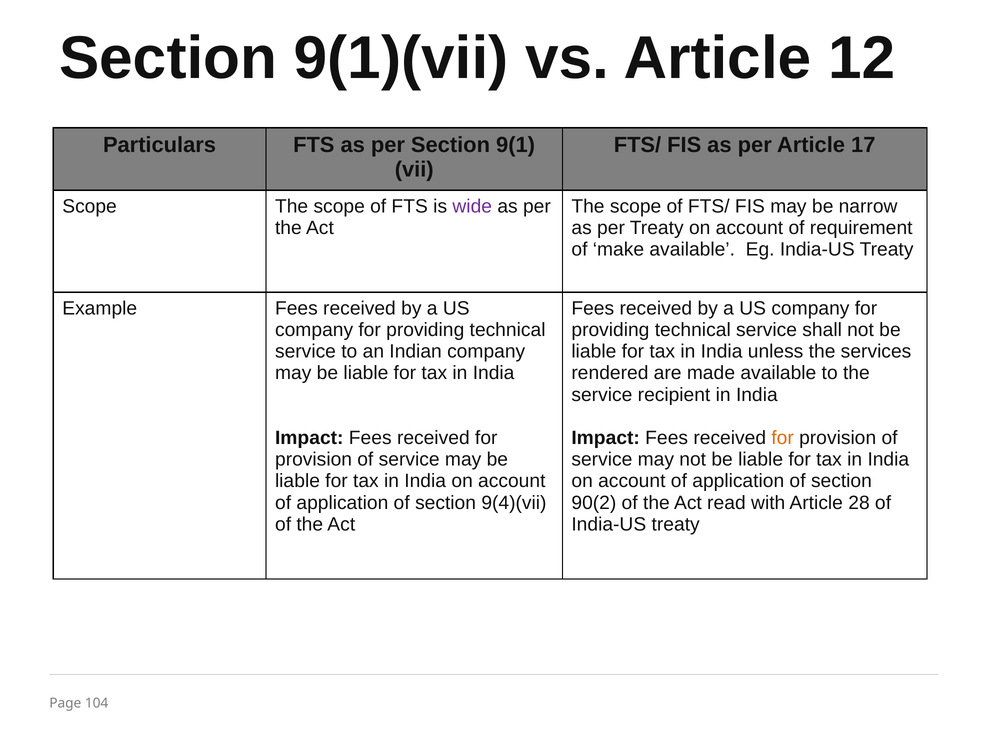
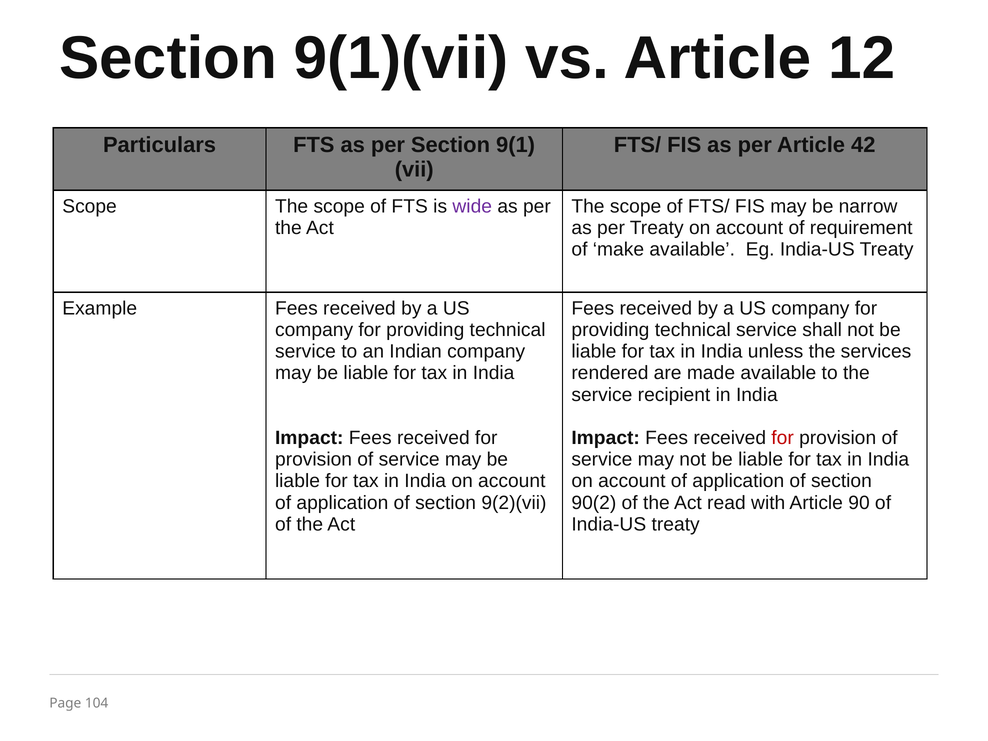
17: 17 -> 42 (863, 145)
for colour: orange -> red (783, 438)
9(4)(vii: 9(4)(vii -> 9(2)(vii (514, 503)
28: 28 -> 90 (859, 503)
